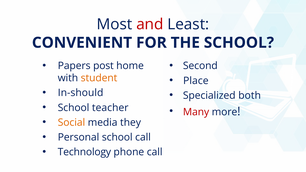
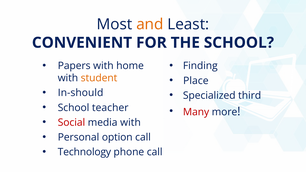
and colour: red -> orange (150, 24)
Papers post: post -> with (103, 66)
Second: Second -> Finding (200, 66)
both: both -> third (250, 95)
Social colour: orange -> red (71, 123)
media they: they -> with (130, 123)
Personal school: school -> option (117, 137)
